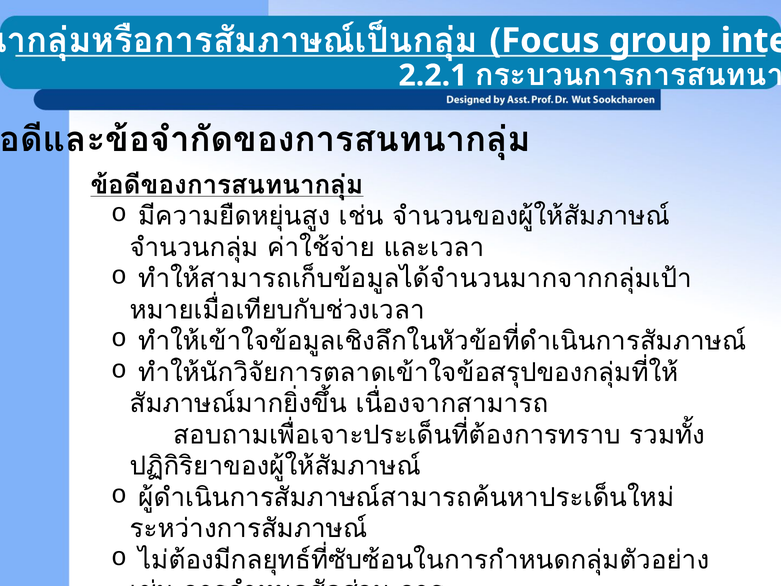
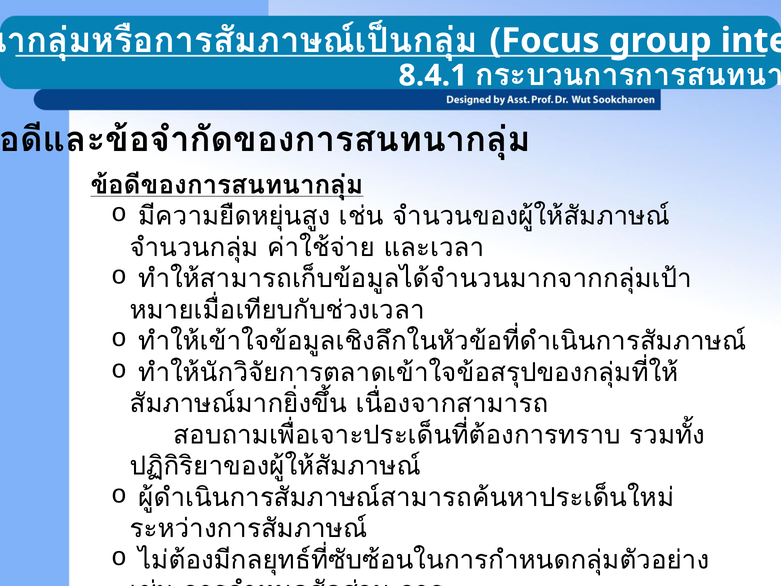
2.2.1: 2.2.1 -> 8.4.1 (433, 75)
